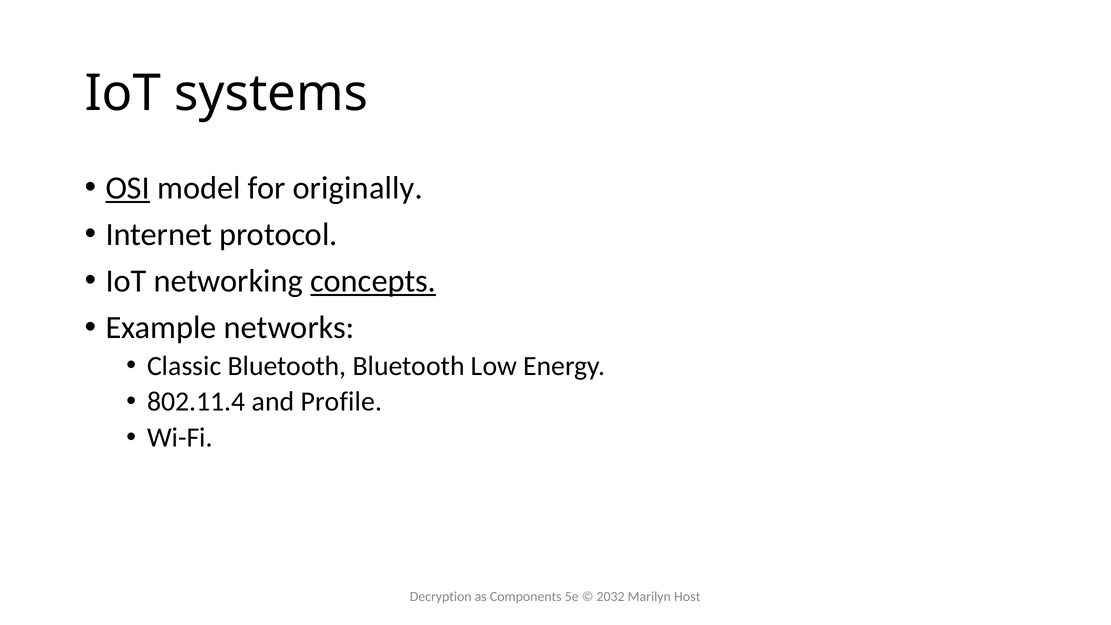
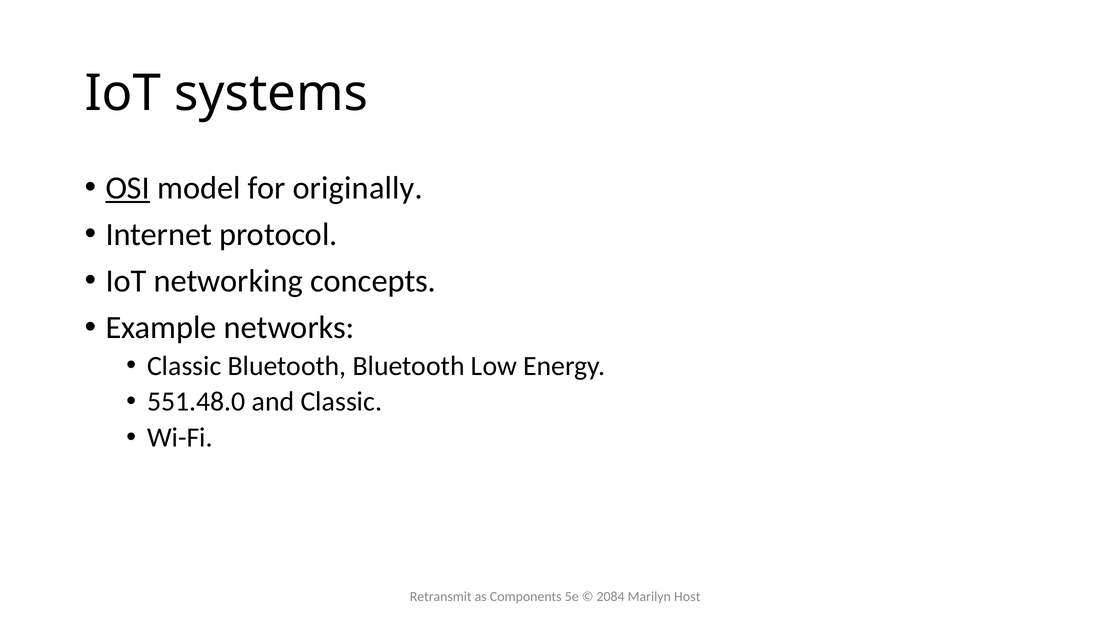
concepts underline: present -> none (373, 281)
802.11.4: 802.11.4 -> 551.48.0 (196, 402)
and Profile: Profile -> Classic (341, 402)
Decryption: Decryption -> Retransmit (441, 597)
2032: 2032 -> 2084 (611, 597)
